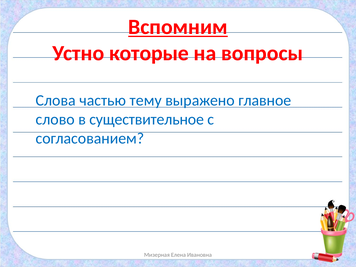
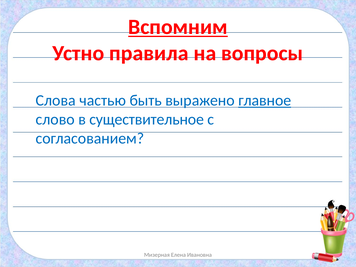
которые: которые -> правила (149, 53)
тему: тему -> быть (146, 100)
главное underline: none -> present (265, 100)
